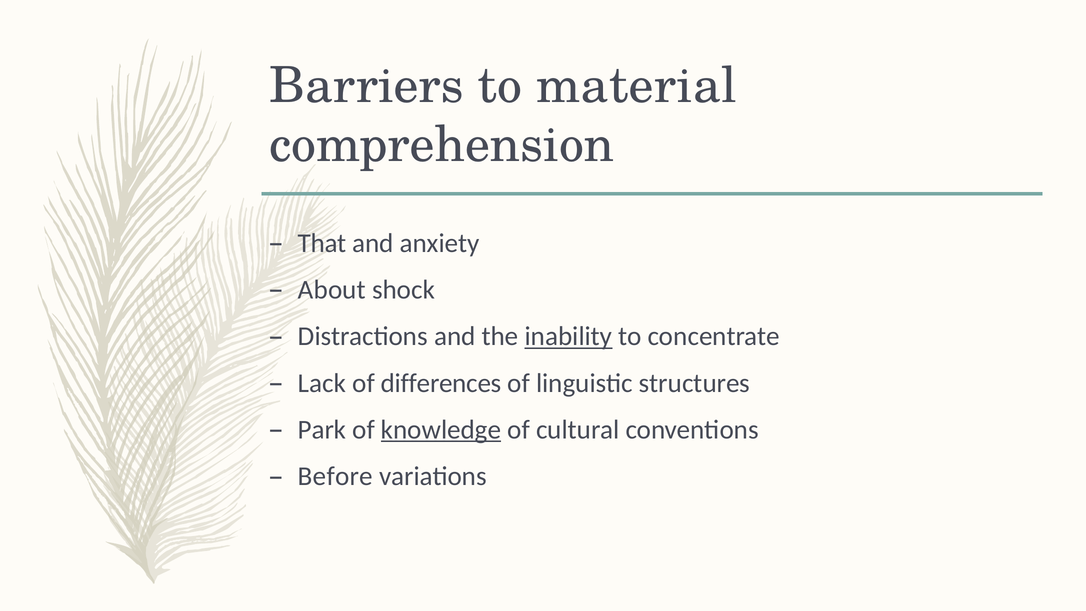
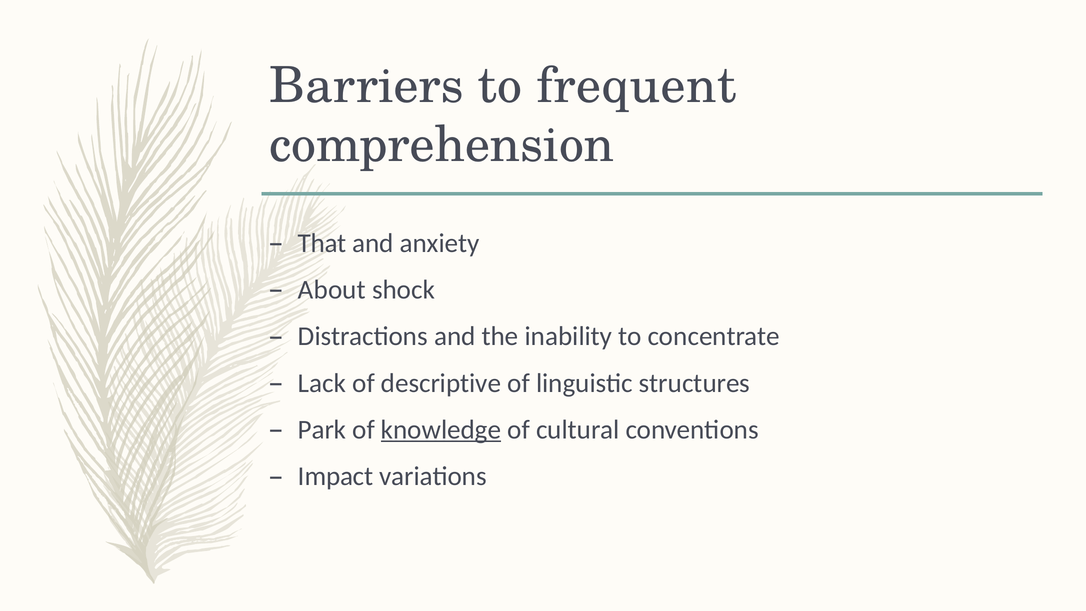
material: material -> frequent (637, 86)
inability underline: present -> none (568, 336)
differences: differences -> descriptive (441, 383)
Before: Before -> Impact (336, 476)
